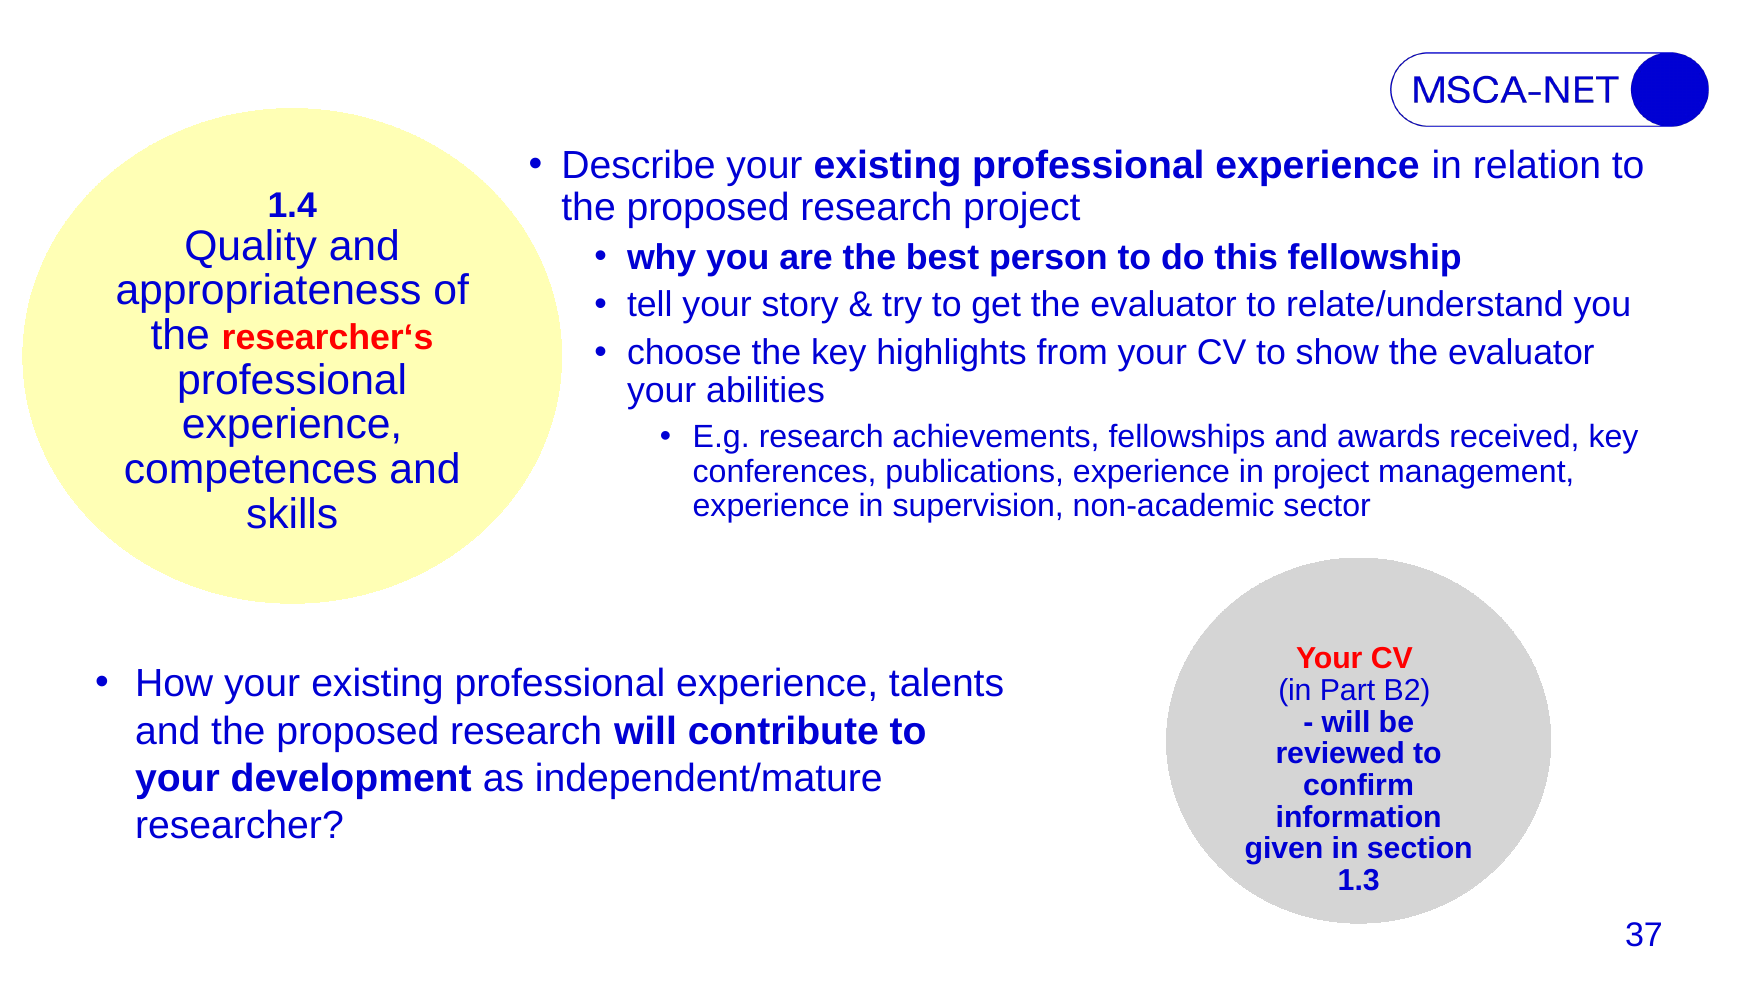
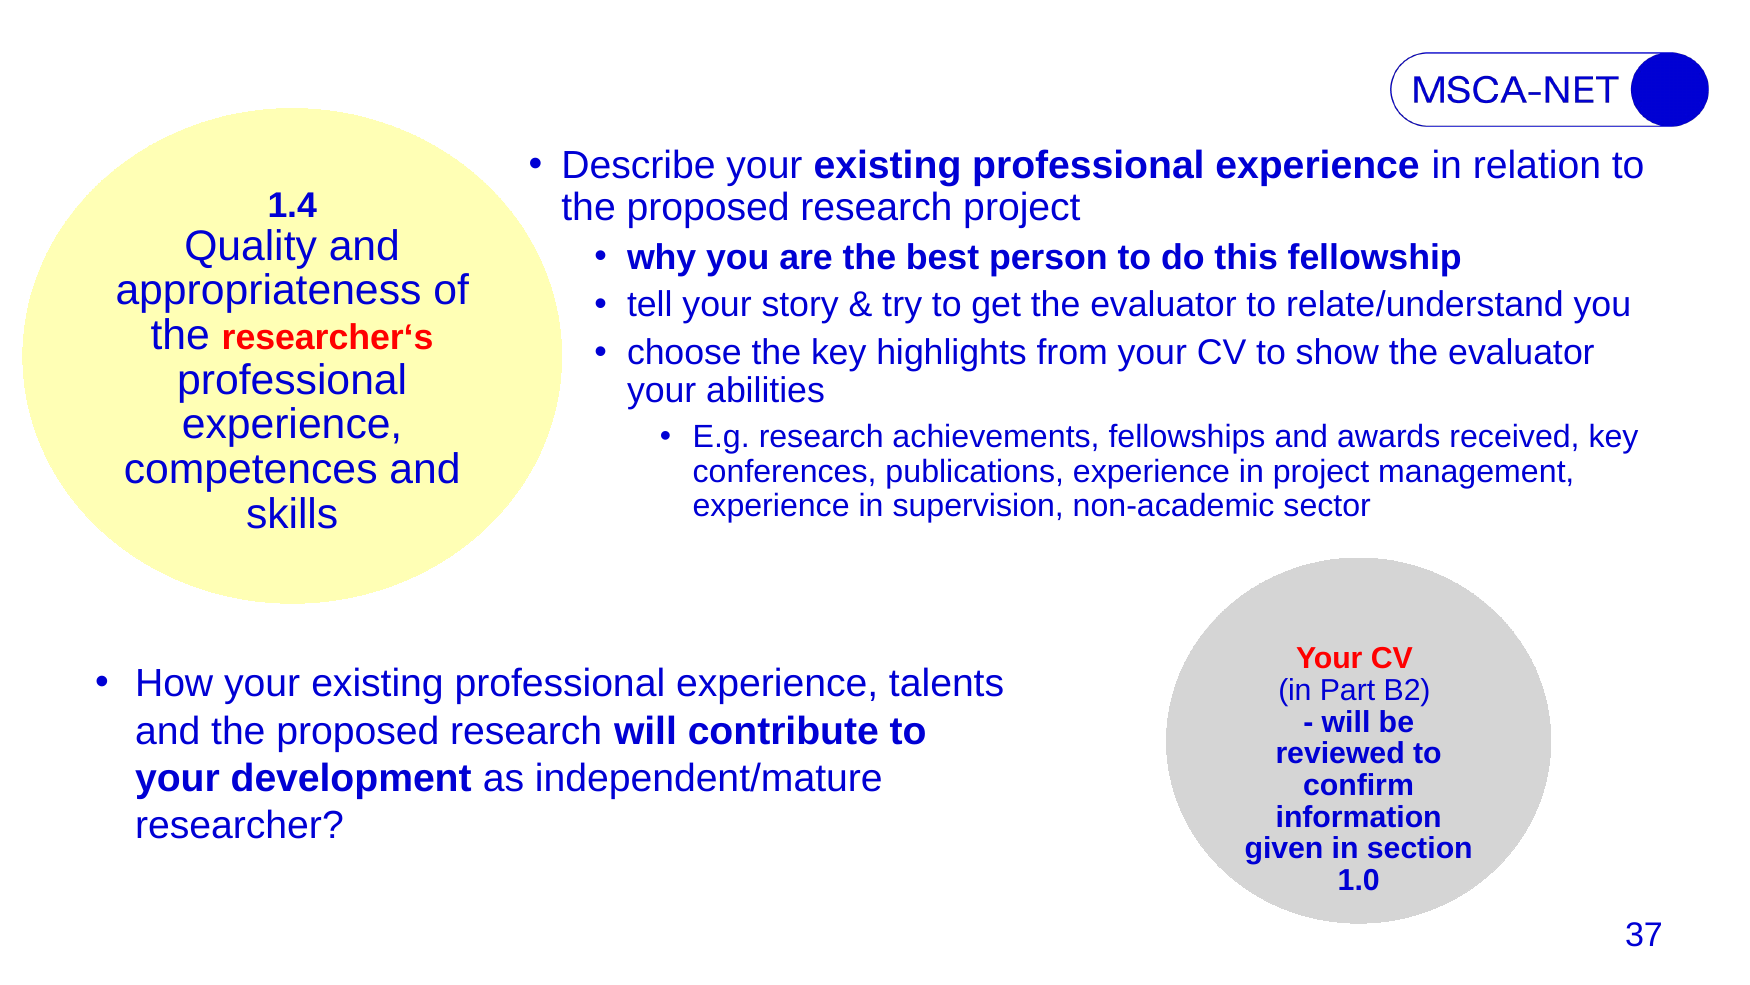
1.3: 1.3 -> 1.0 (1359, 880)
